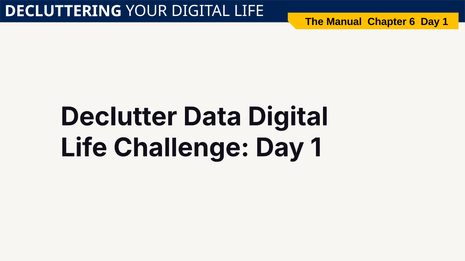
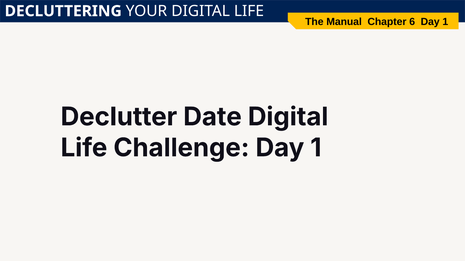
Data: Data -> Date (212, 117)
